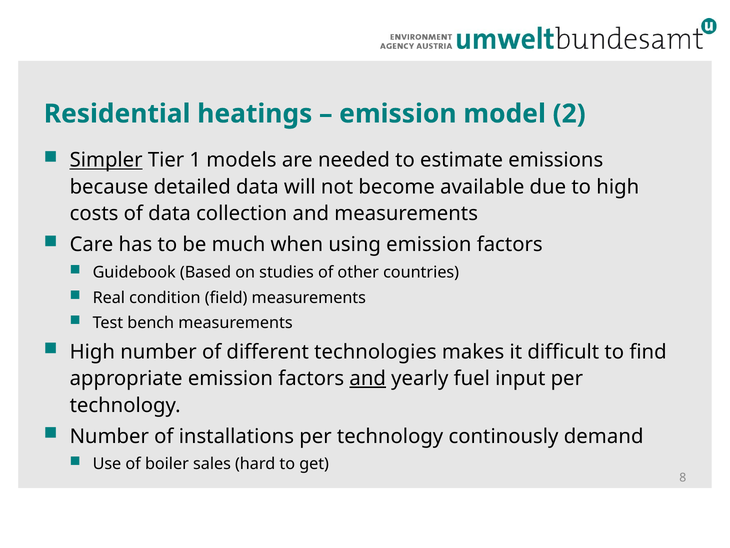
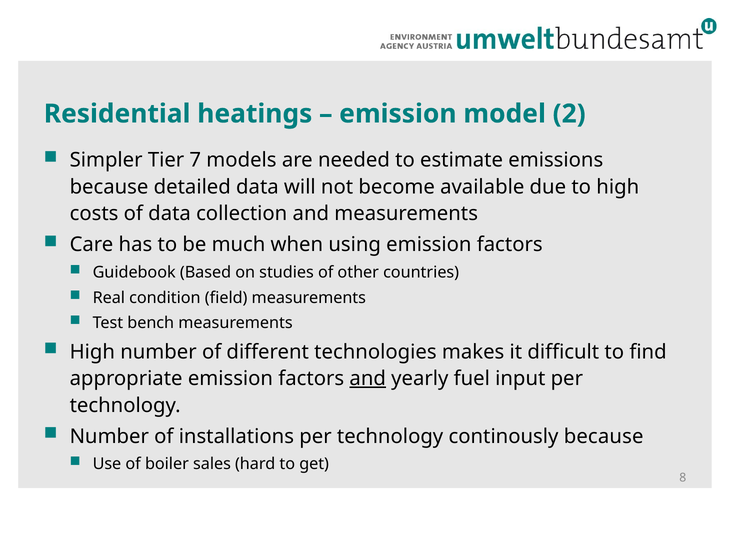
Simpler underline: present -> none (106, 160)
1: 1 -> 7 (195, 160)
continously demand: demand -> because (604, 436)
